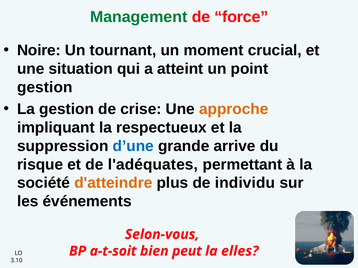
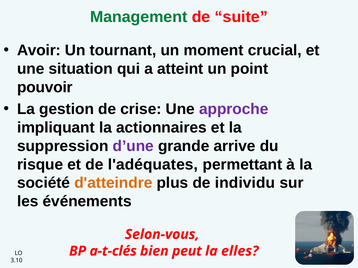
force: force -> suite (241, 17)
Noire: Noire -> Avoir (39, 51)
gestion: gestion -> pouvoir (45, 88)
approche colour: orange -> purple (234, 109)
respectueux: respectueux -> actionnaires (161, 128)
d’une colour: blue -> purple (133, 146)
a-t-soit: a-t-soit -> a-t-clés (113, 252)
